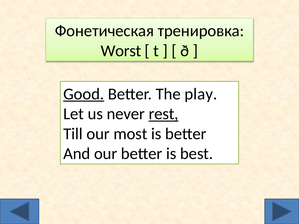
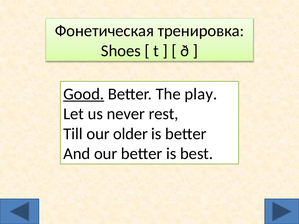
Worst: Worst -> Shoes (121, 51)
rest underline: present -> none (164, 114)
most: most -> older (130, 134)
